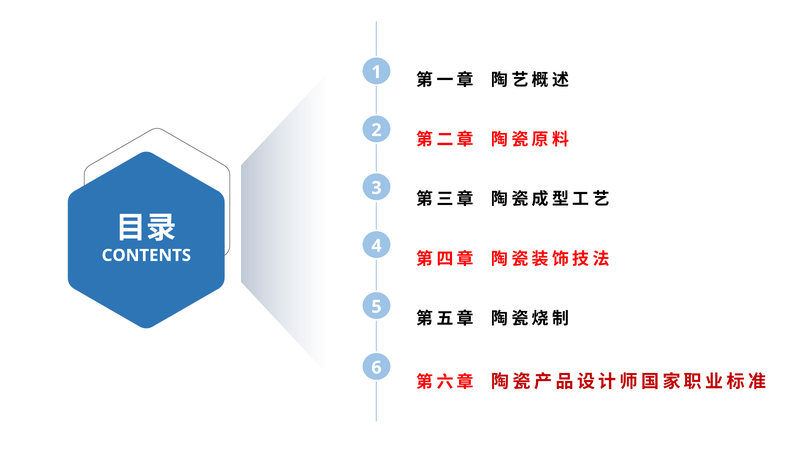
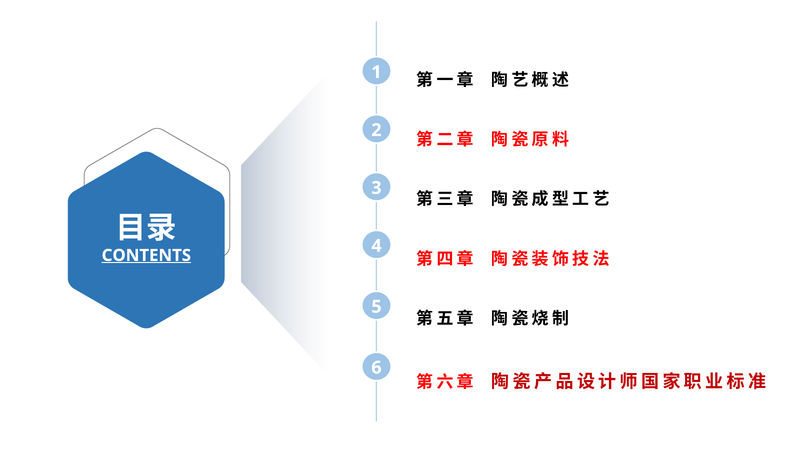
CONTENTS underline: none -> present (146, 256)
